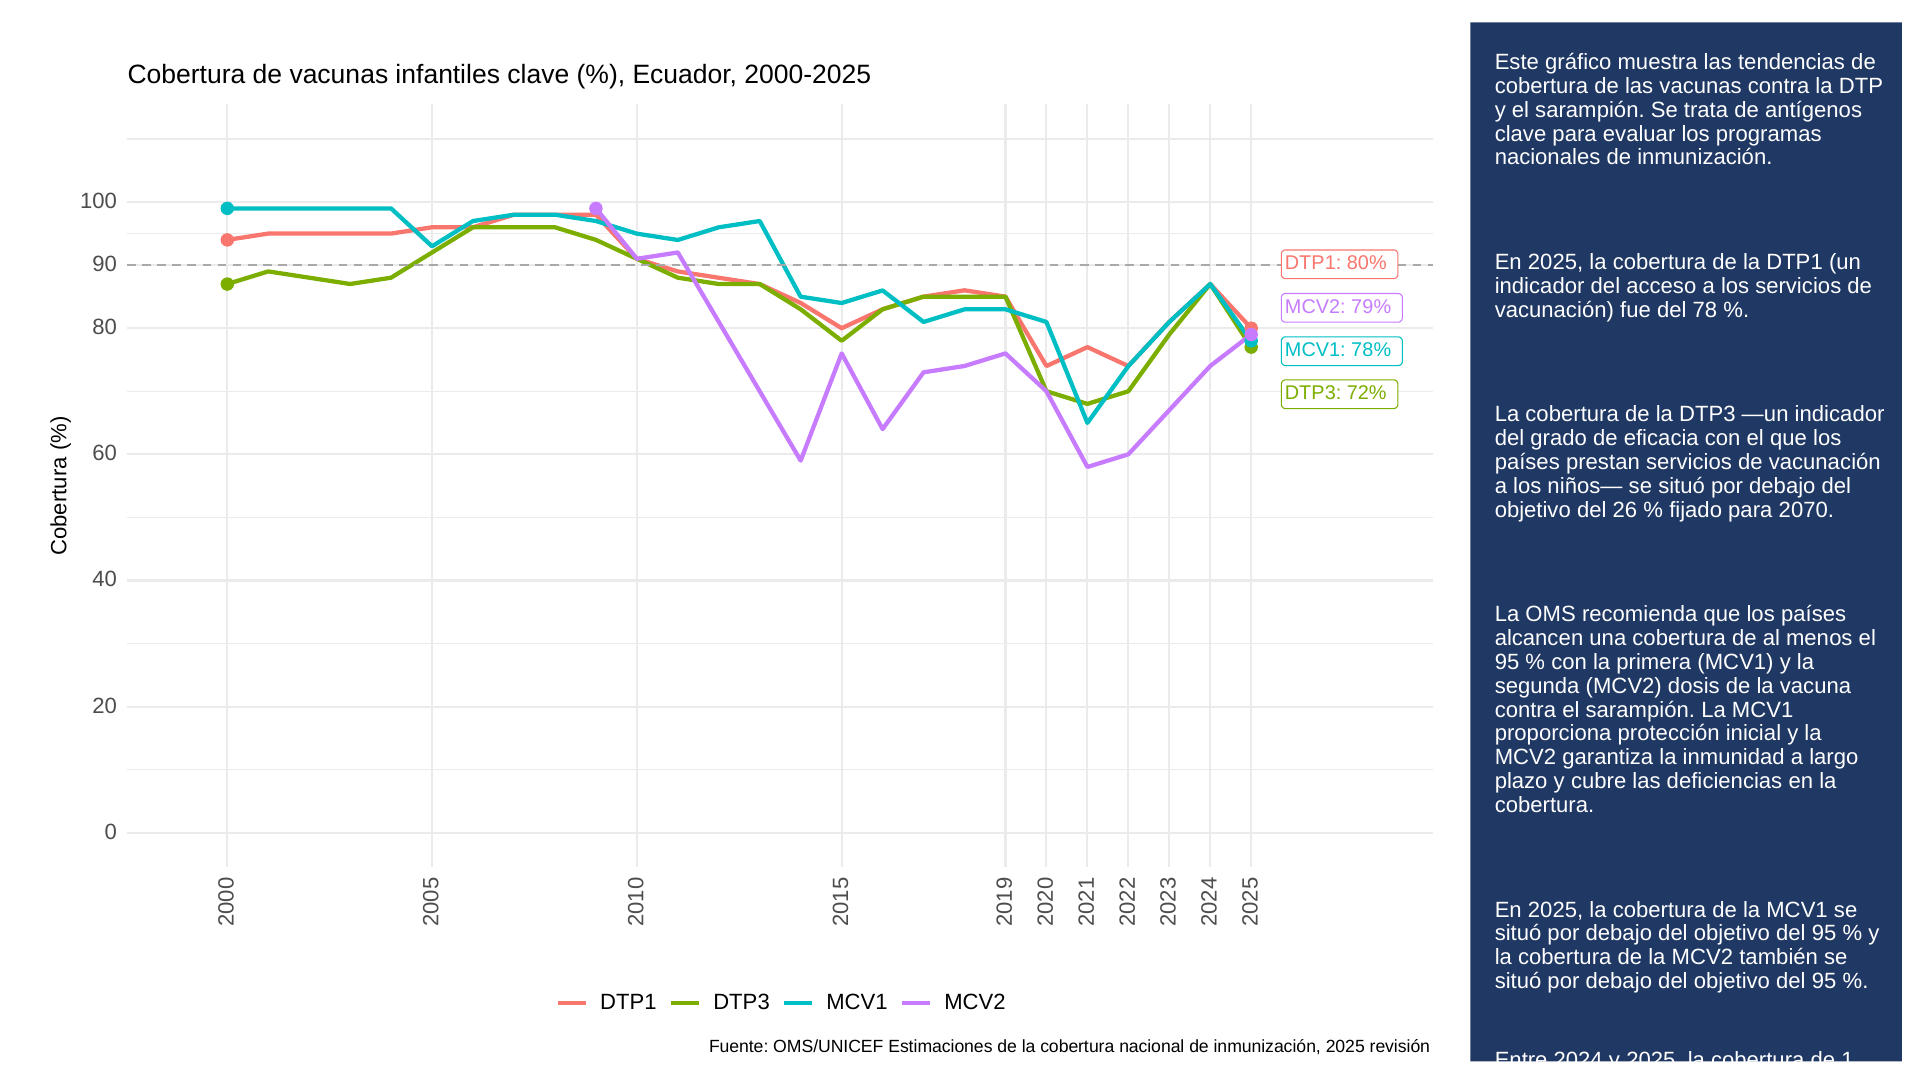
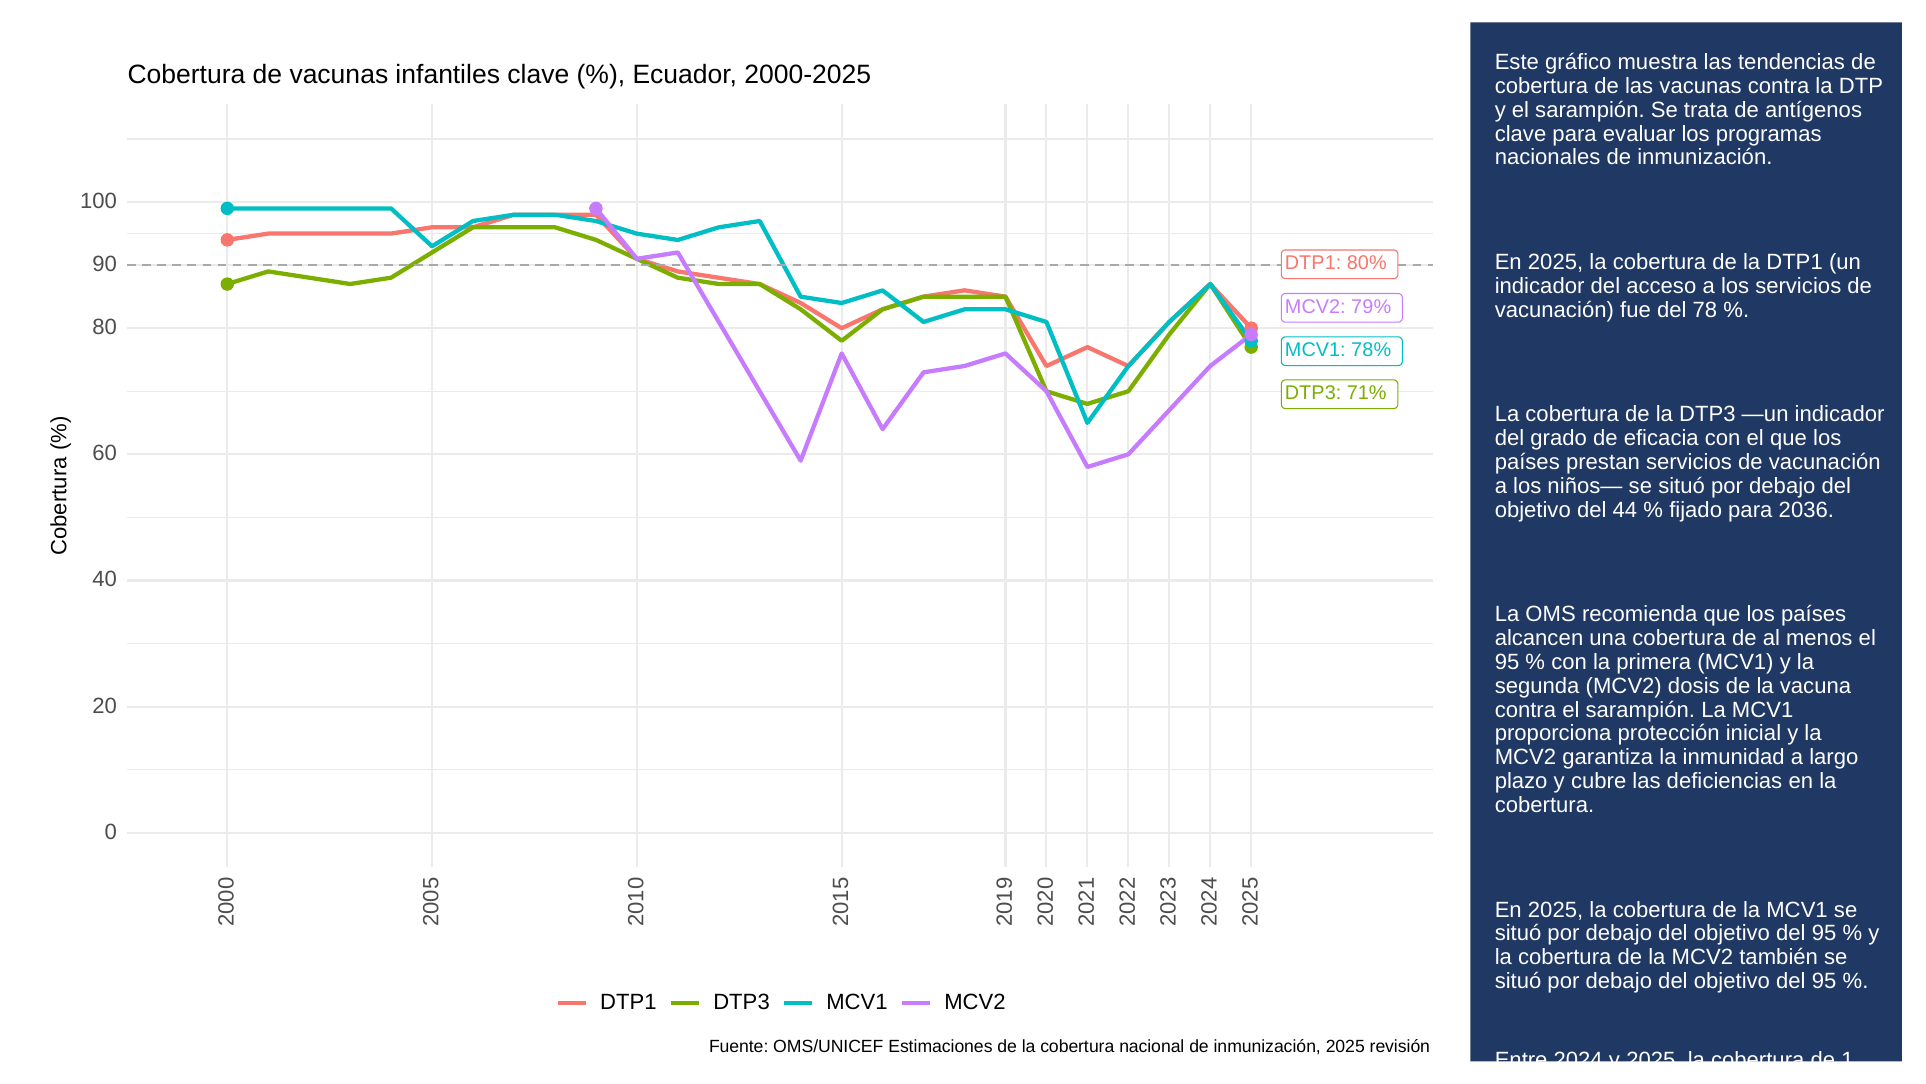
72%: 72% -> 71% (1367, 393)
26: 26 -> 44 (1625, 510)
2070: 2070 -> 2036 (1806, 510)
